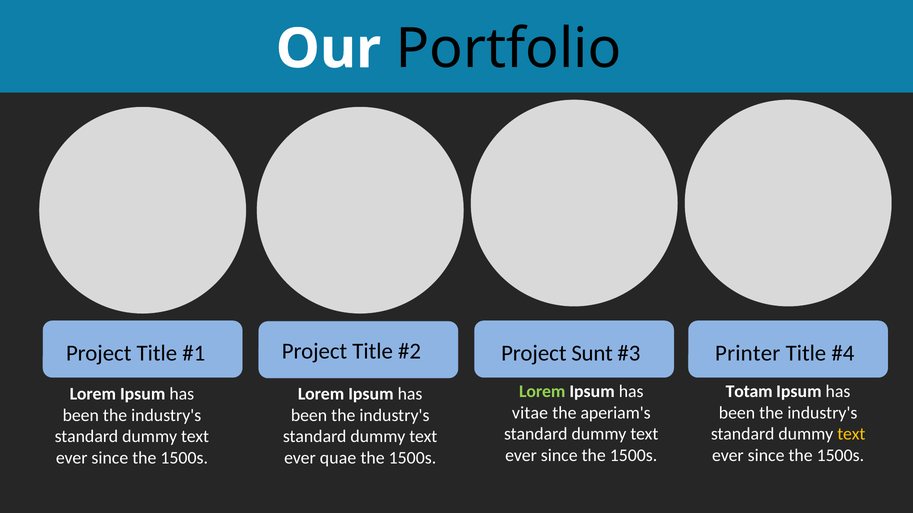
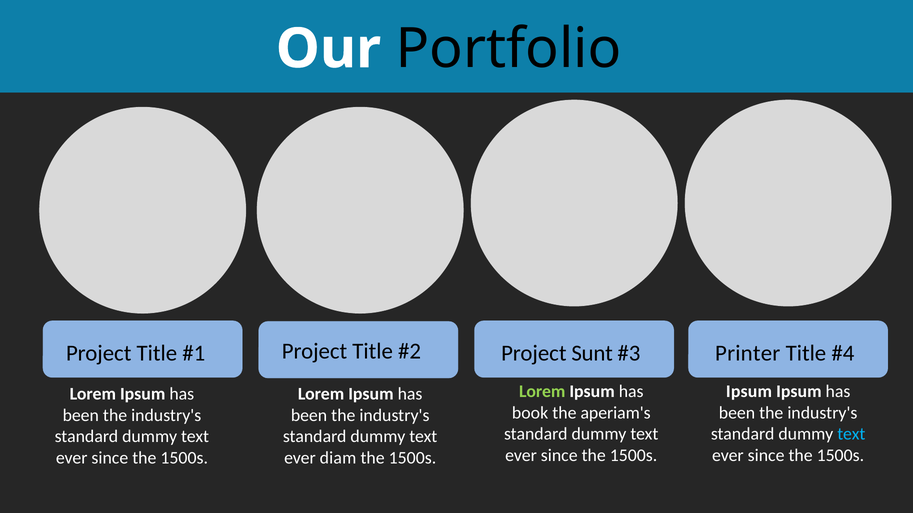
Totam: Totam -> Ipsum (749, 392)
vitae: vitae -> book (530, 413)
text colour: yellow -> light blue (851, 435)
quae: quae -> diam (338, 458)
